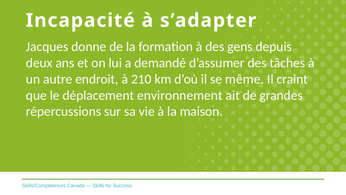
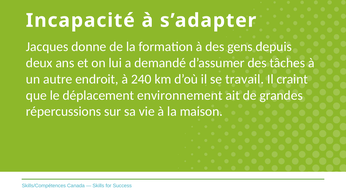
210: 210 -> 240 (141, 79)
même: même -> travail (245, 79)
